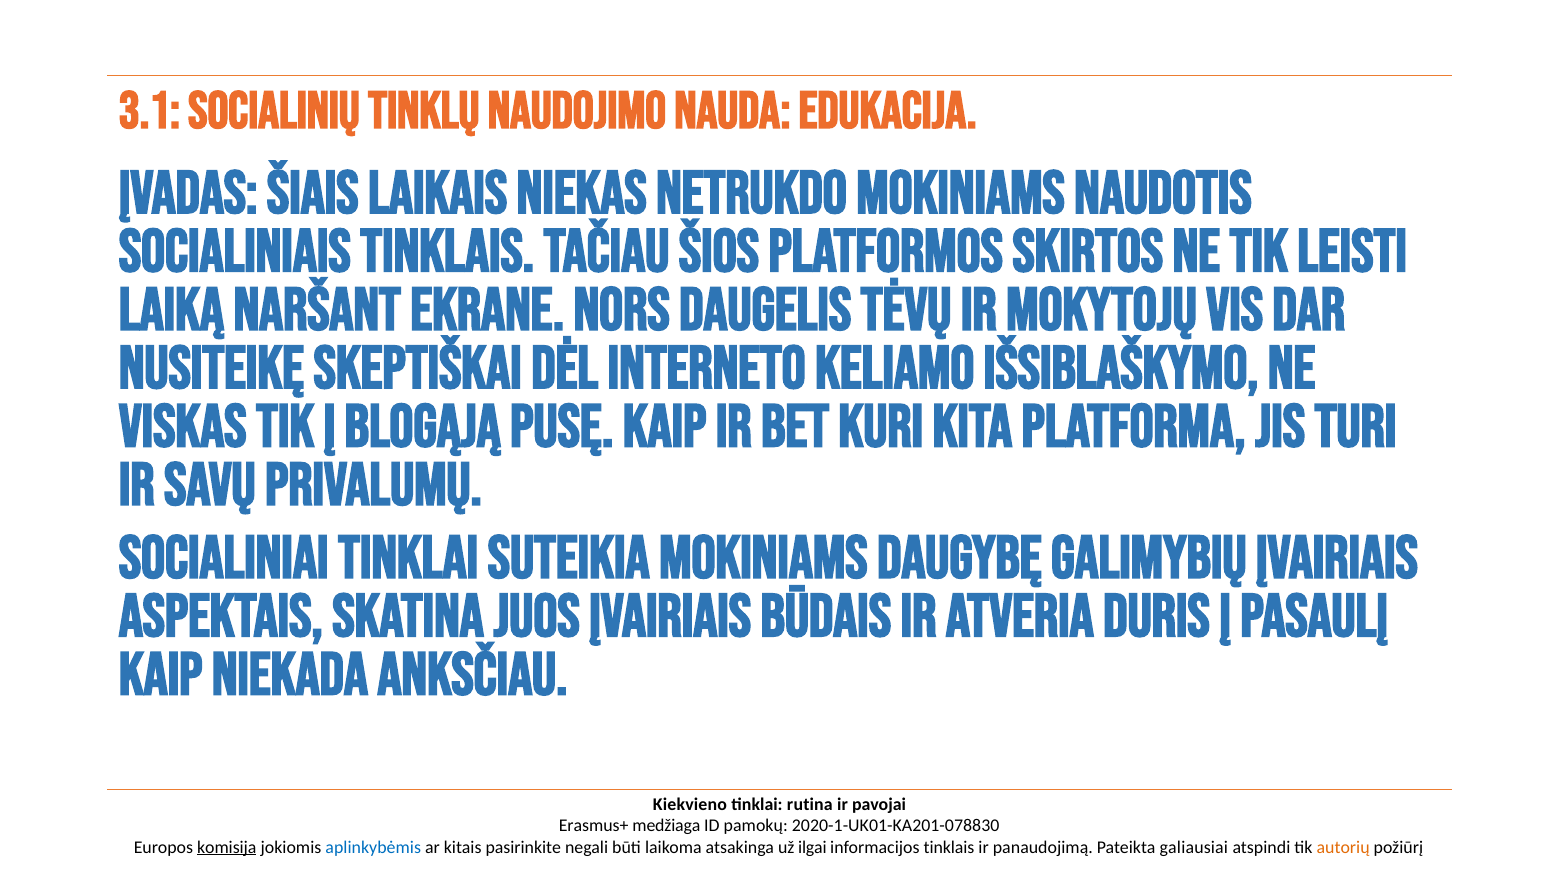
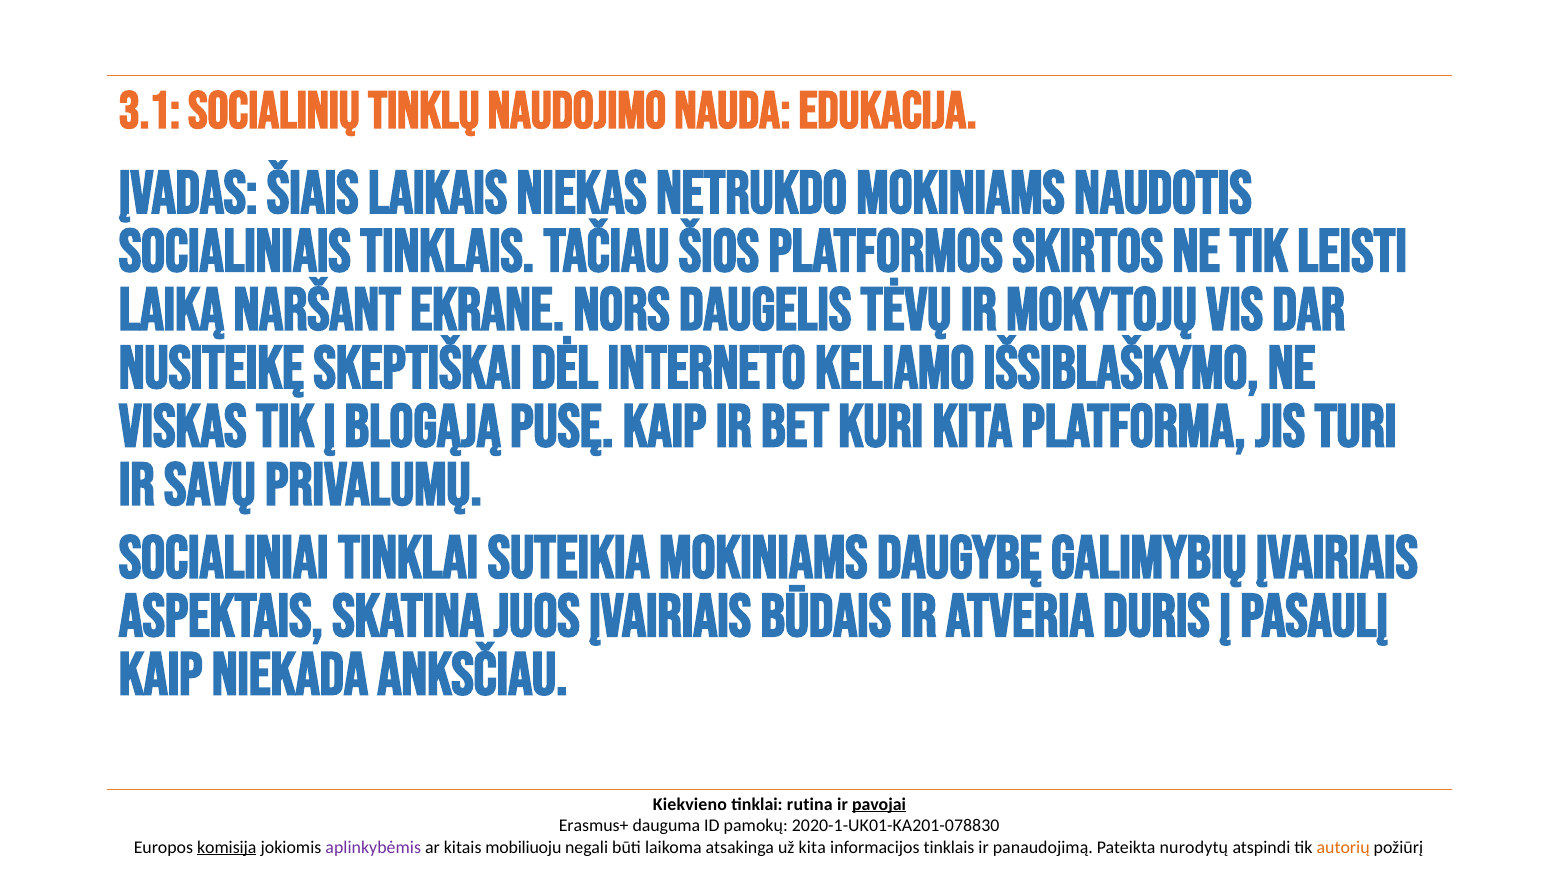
pavojai underline: none -> present (879, 804)
medžiaga: medžiaga -> dauguma (666, 826)
aplinkybėmis colour: blue -> purple (373, 847)
pasirinkite: pasirinkite -> mobiliuoju (523, 847)
už ilgai: ilgai -> kita (812, 847)
galiausiai: galiausiai -> nurodytų (1194, 847)
